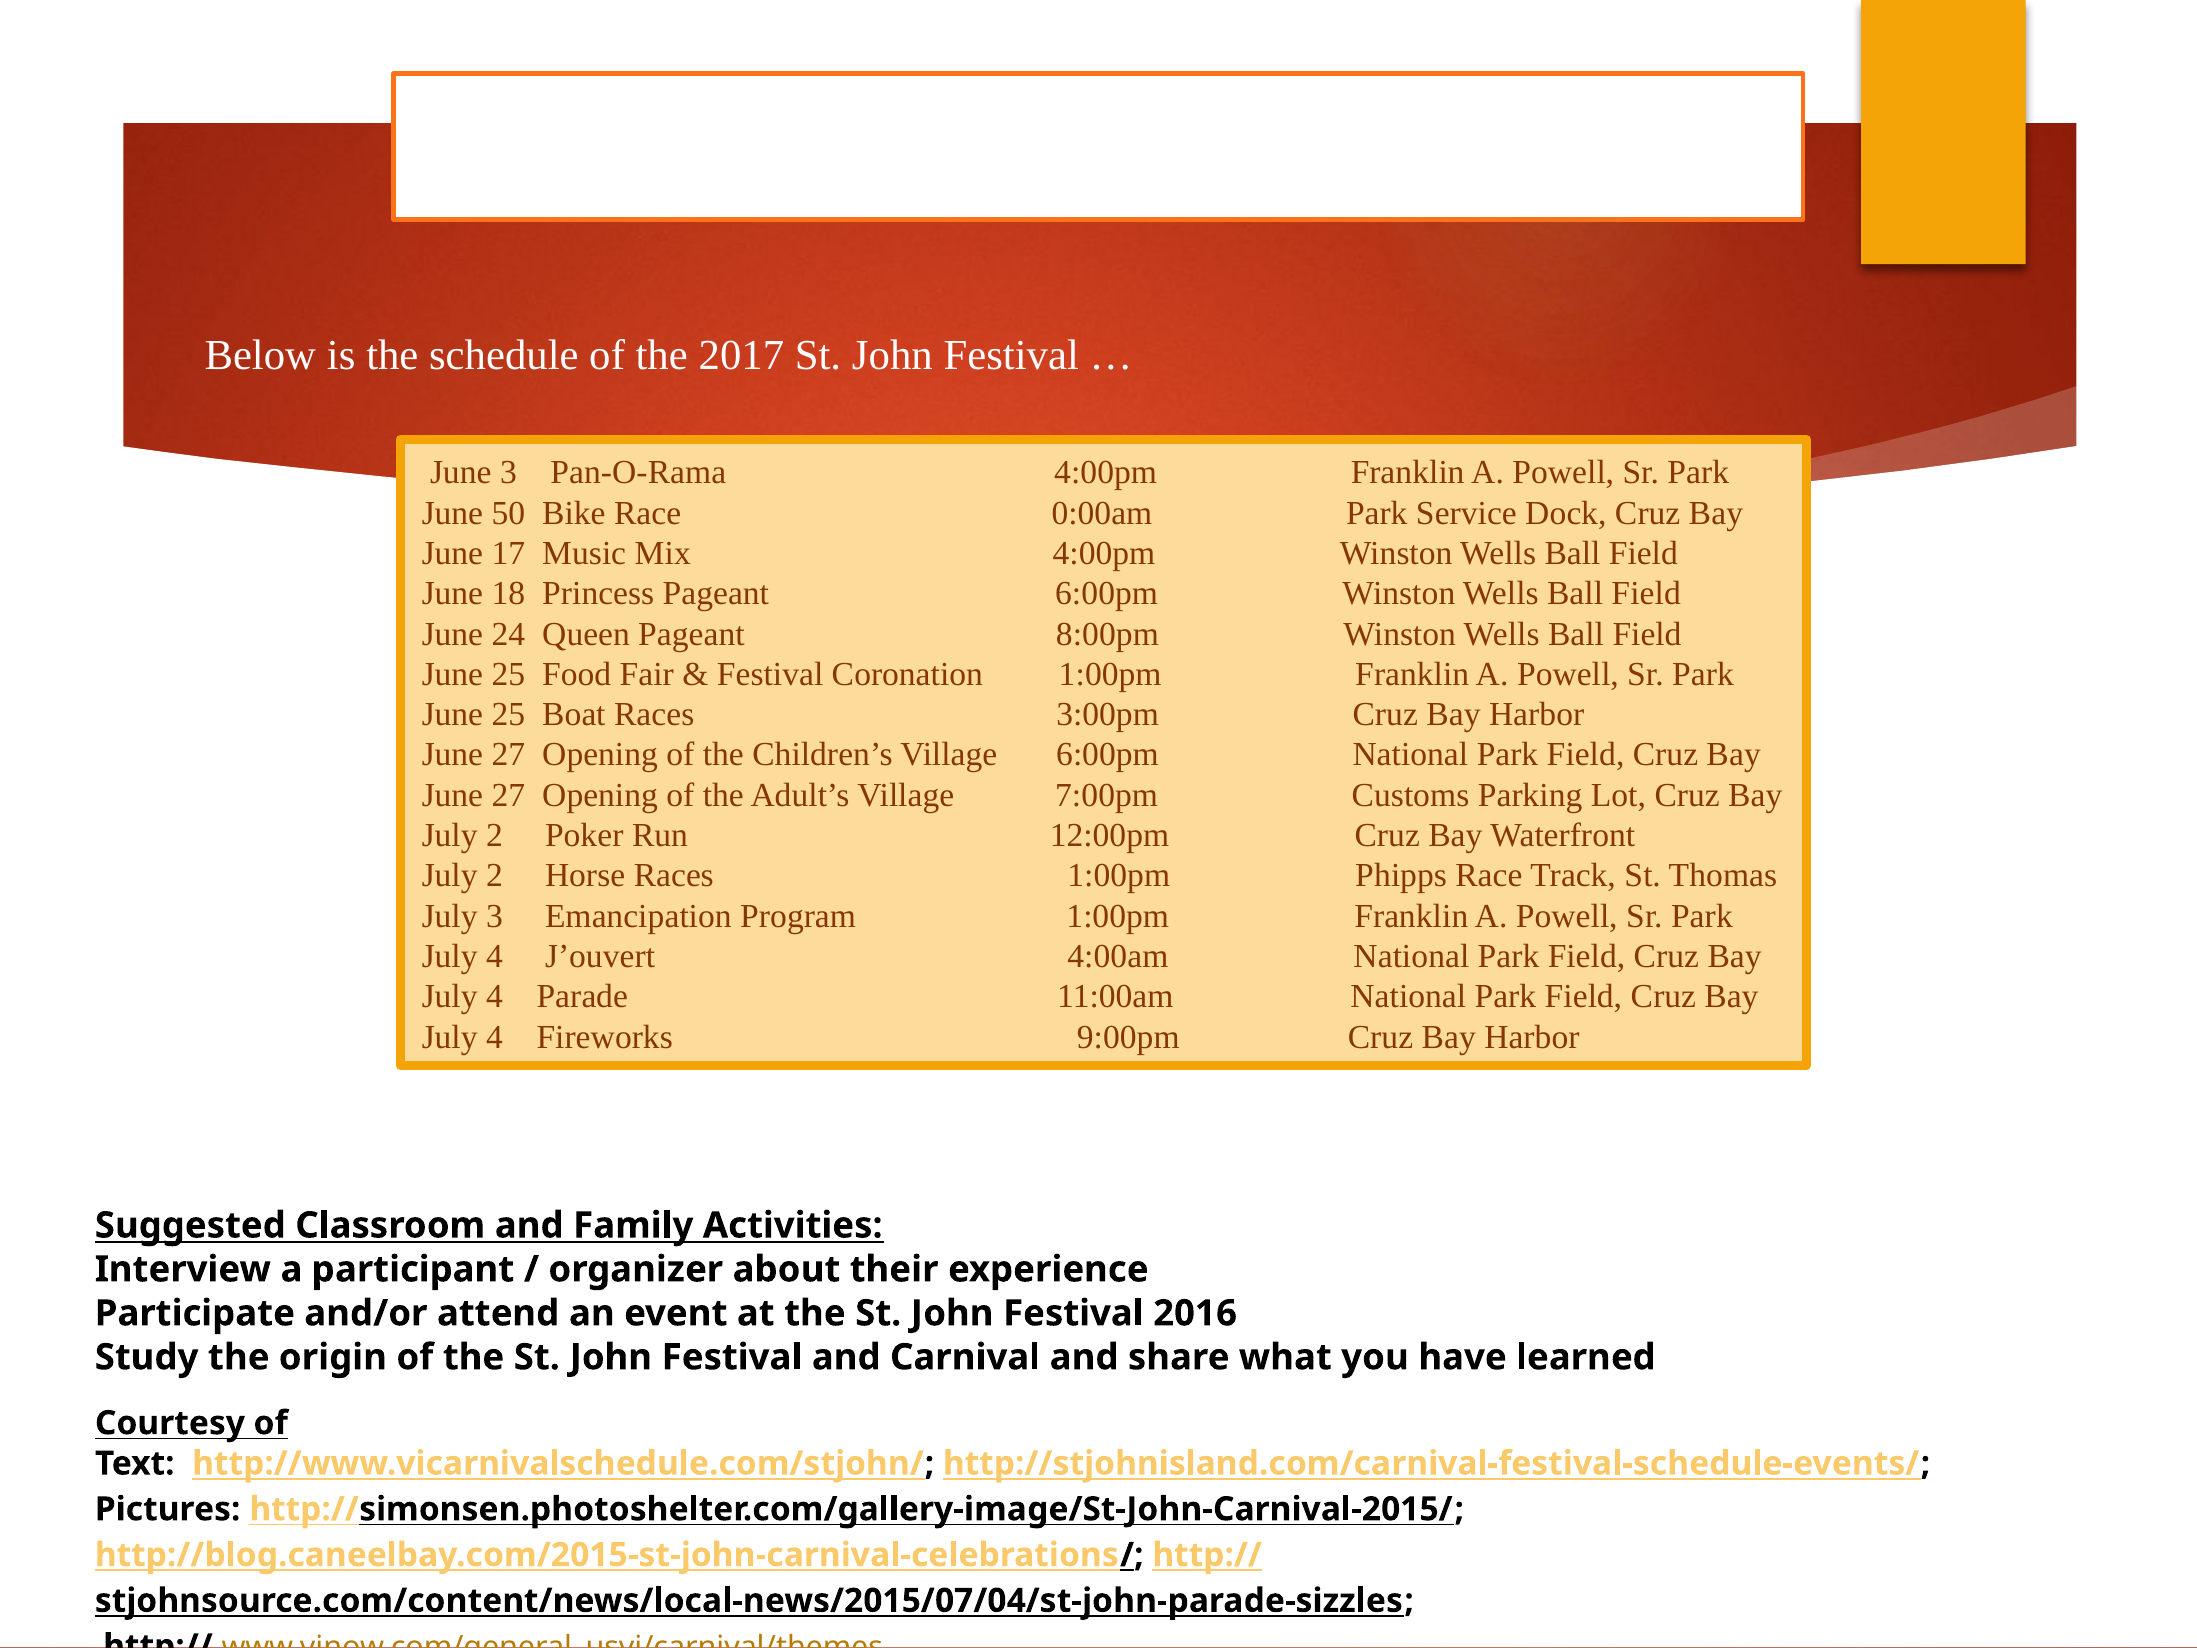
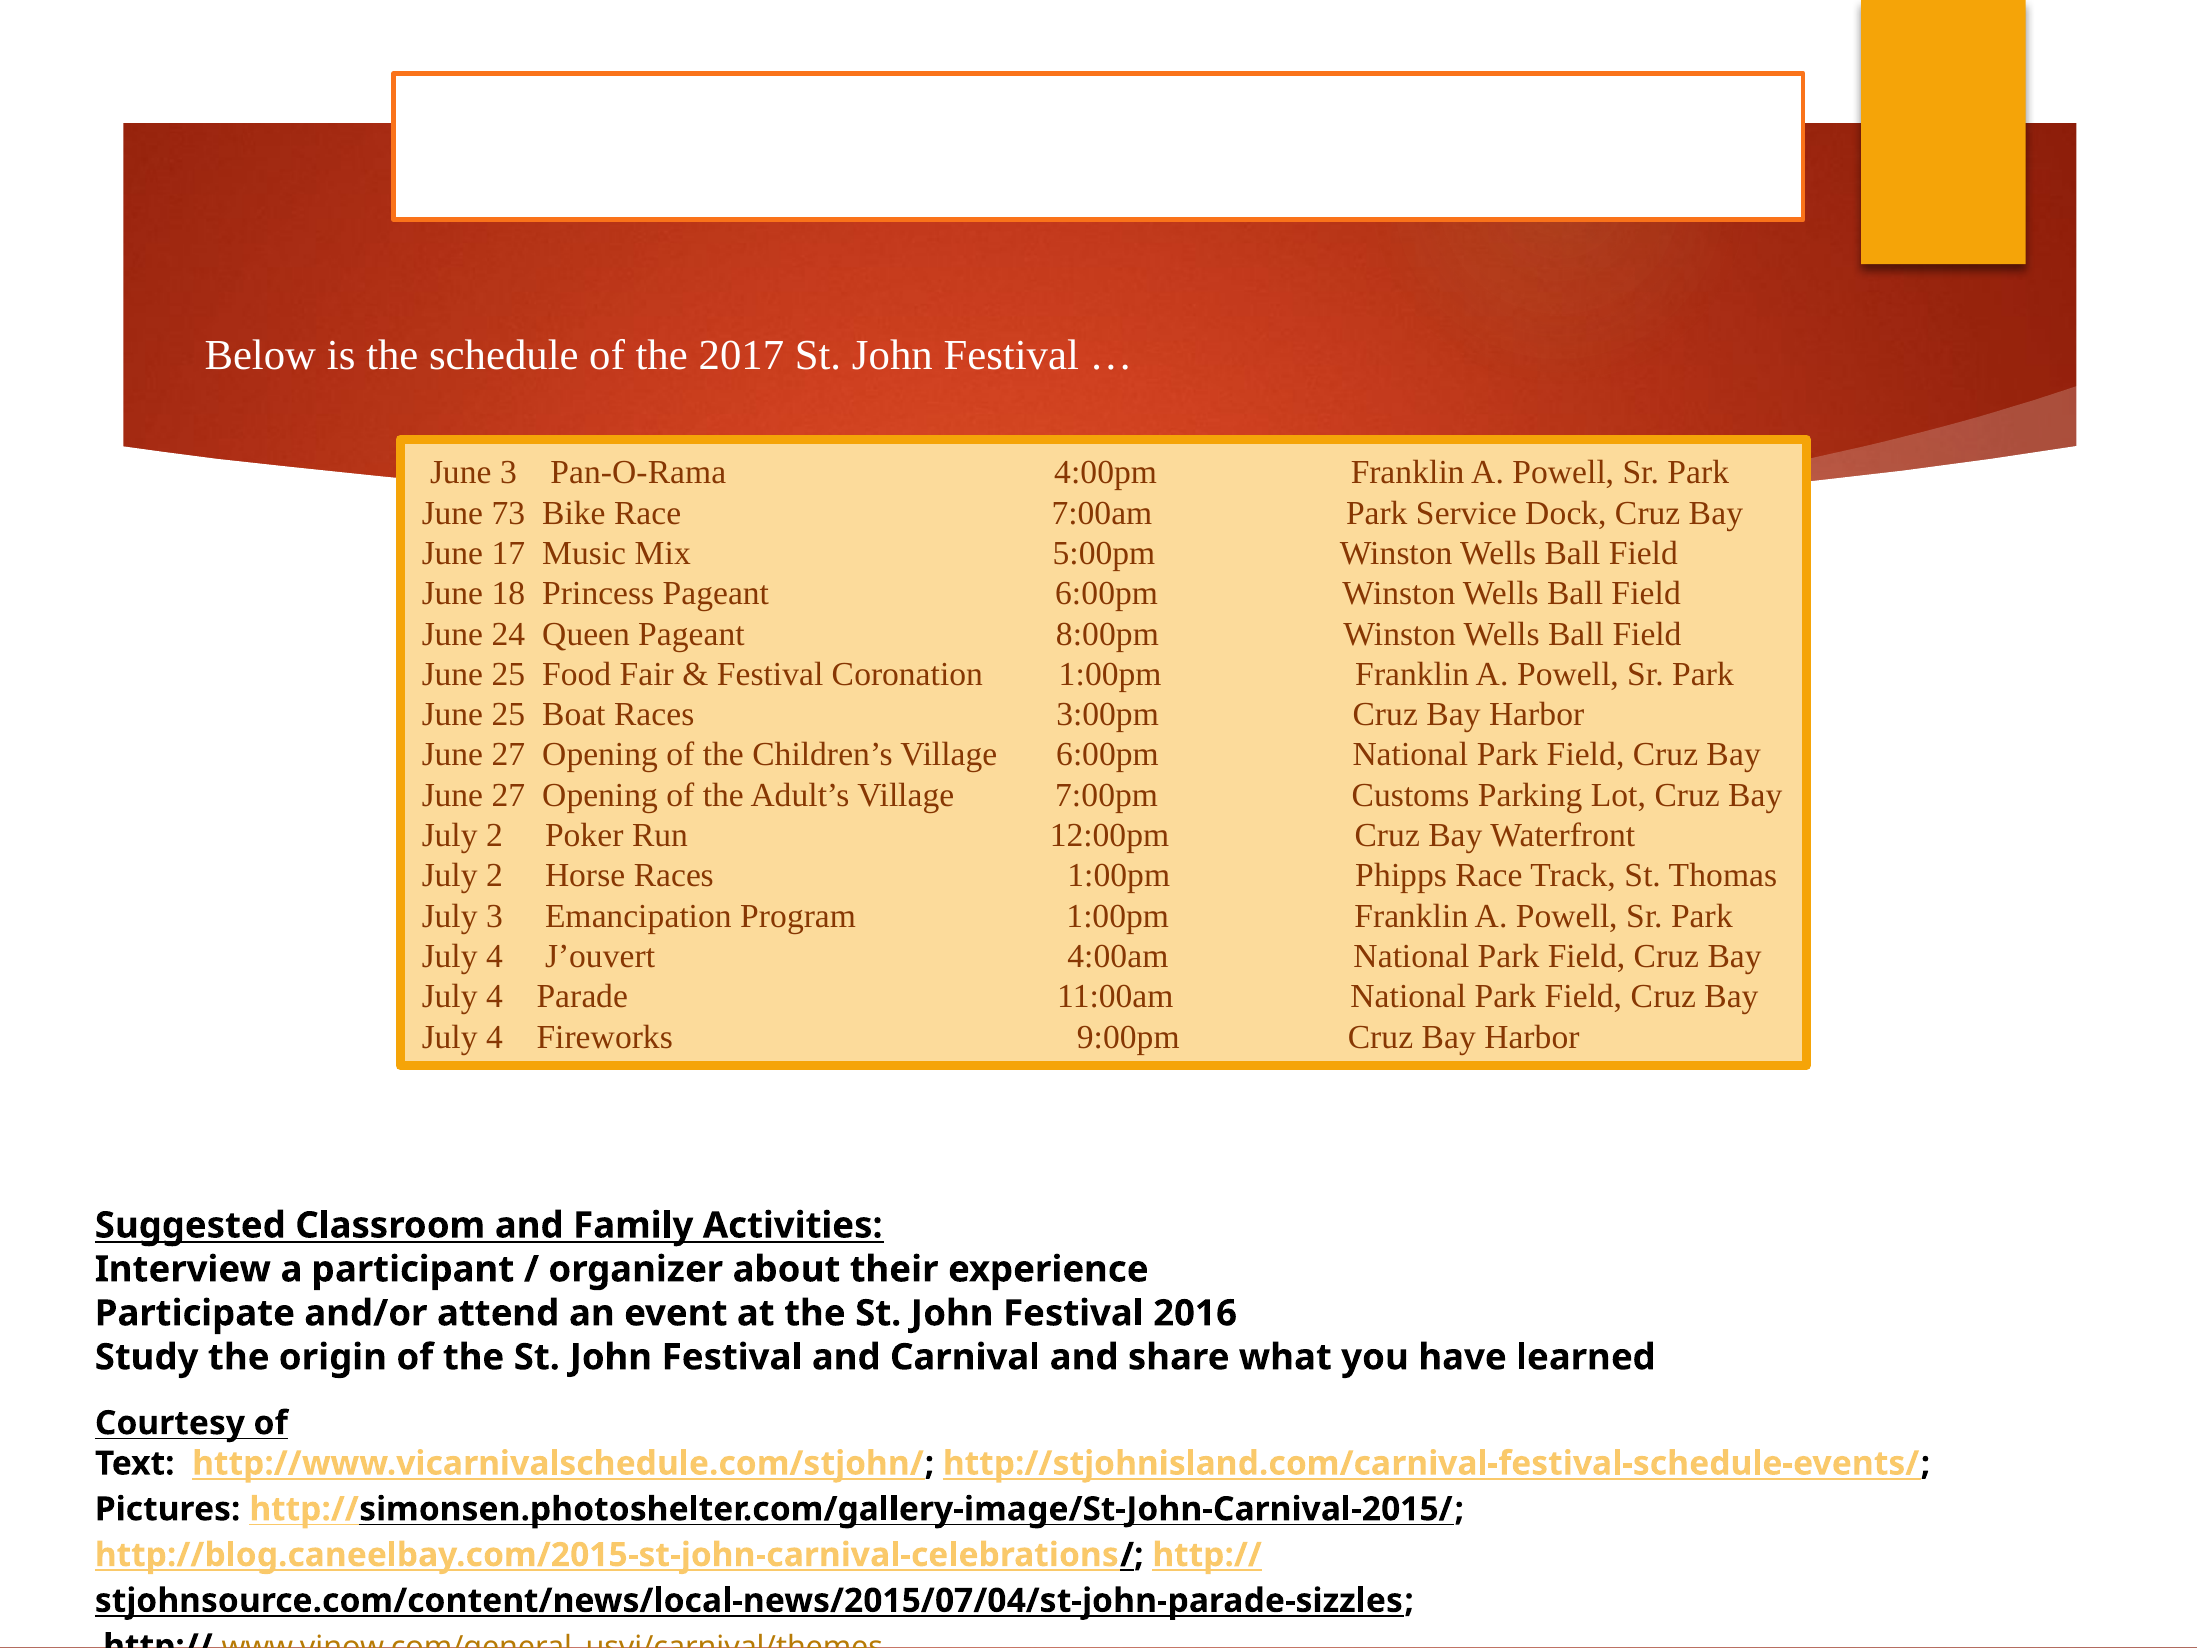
50: 50 -> 73 (508, 513)
0:00am: 0:00am -> 7:00am (1102, 513)
Mix 4:00pm: 4:00pm -> 5:00pm (1104, 553)
